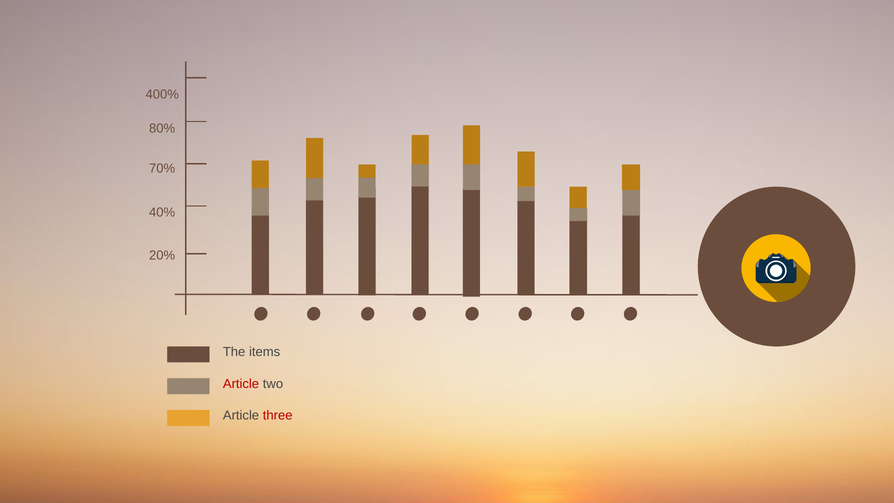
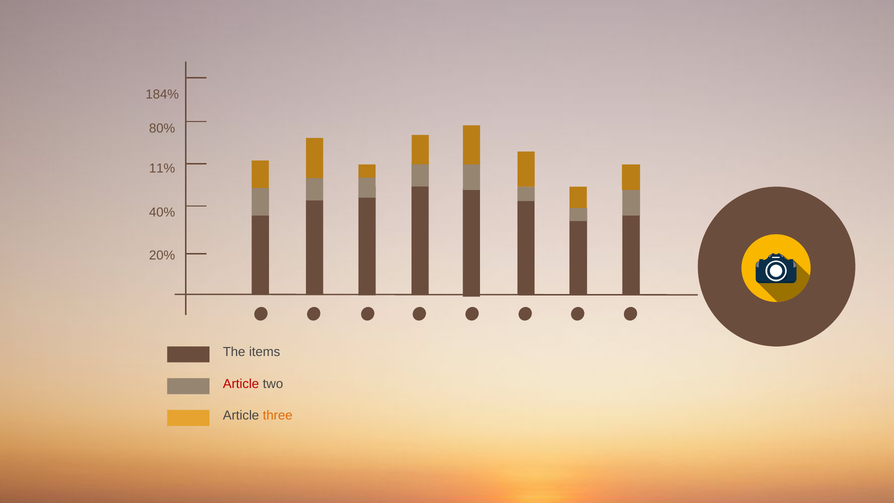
400%: 400% -> 184% (162, 95)
70%: 70% -> 11% (162, 168)
three colour: red -> orange (278, 415)
